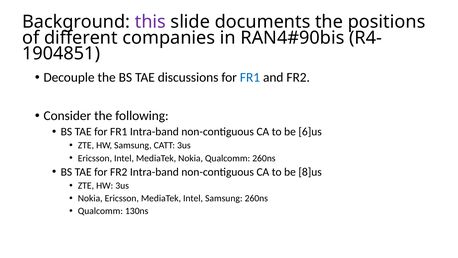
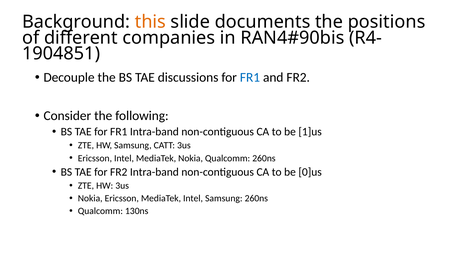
this colour: purple -> orange (150, 22)
6]us: 6]us -> 1]us (310, 132)
8]us: 8]us -> 0]us (310, 172)
